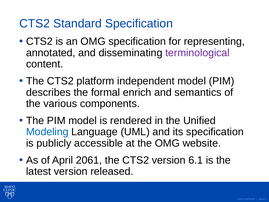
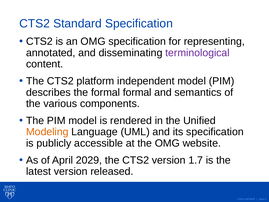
formal enrich: enrich -> formal (137, 92)
Modeling colour: blue -> orange (47, 132)
2061: 2061 -> 2029 (89, 160)
6.1: 6.1 -> 1.7 (196, 160)
